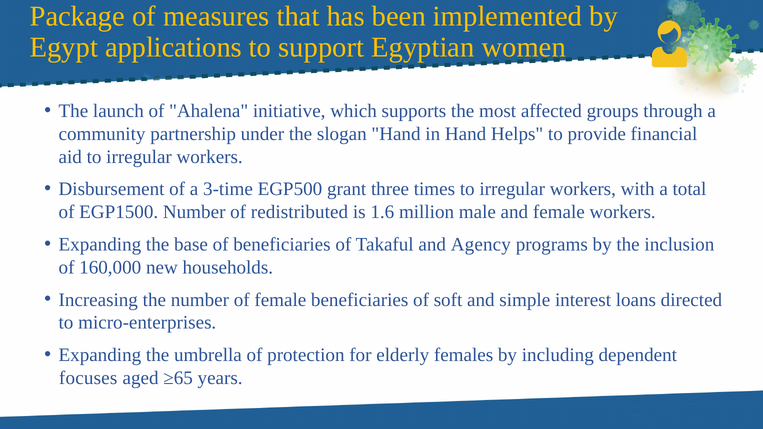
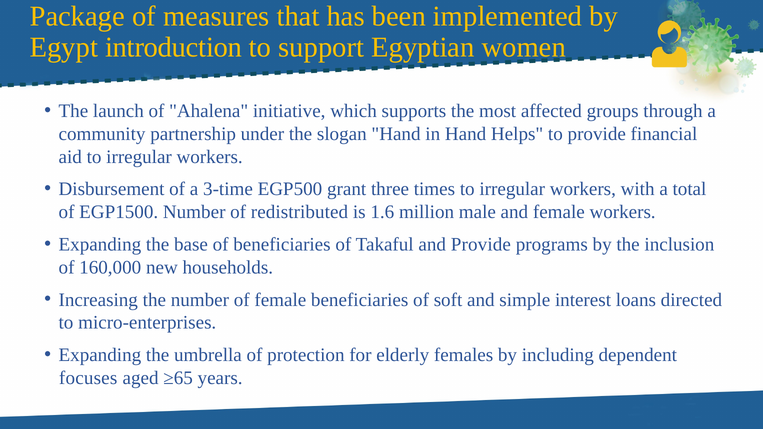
applications: applications -> introduction (174, 47)
and Agency: Agency -> Provide (481, 245)
